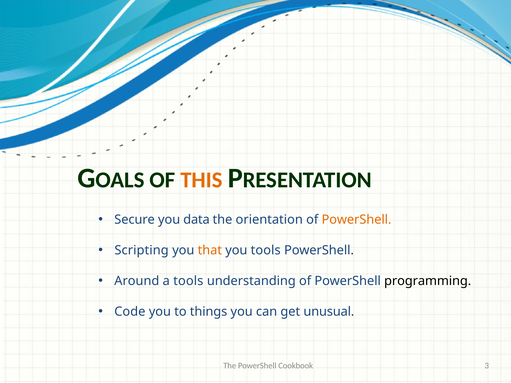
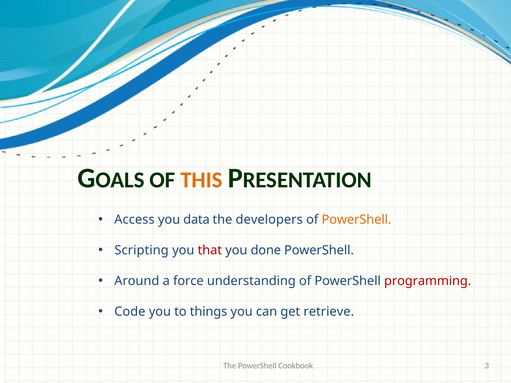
Secure: Secure -> Access (134, 220)
orientation: orientation -> developers (269, 220)
that colour: orange -> red (210, 250)
you tools: tools -> done (266, 250)
a tools: tools -> force (188, 281)
programming colour: black -> red (428, 281)
unusual: unusual -> retrieve (329, 312)
